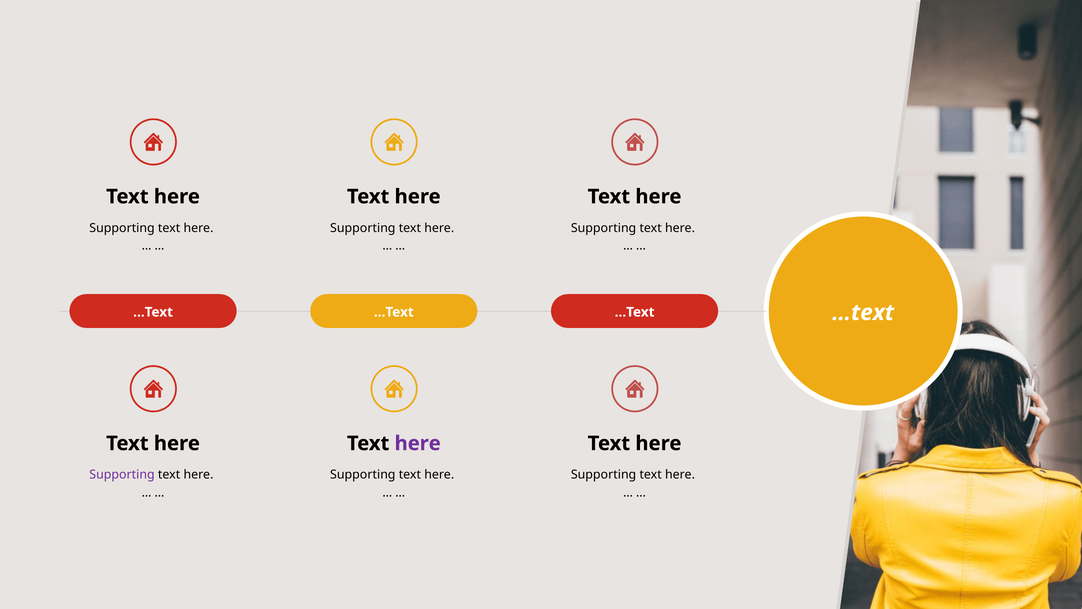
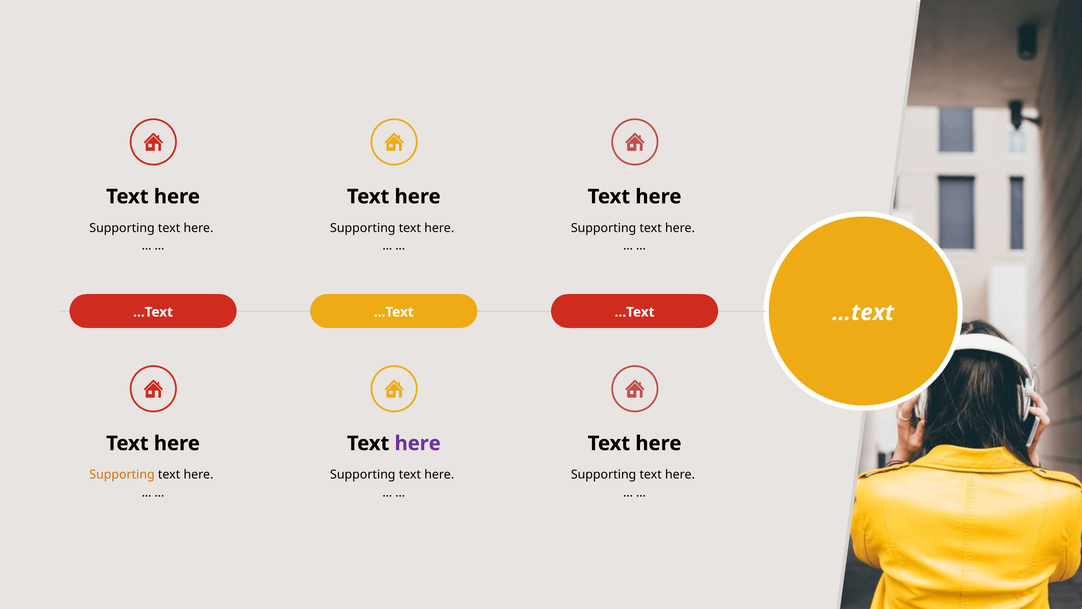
Supporting colour: purple -> orange (122, 475)
